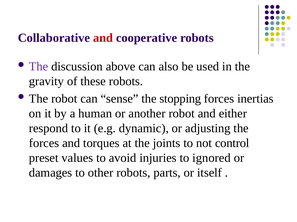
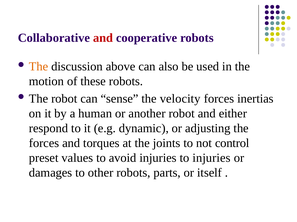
The colour: purple -> orange (39, 67)
gravity: gravity -> motion (46, 82)
stopping: stopping -> velocity (180, 99)
to ignored: ignored -> injuries (212, 158)
